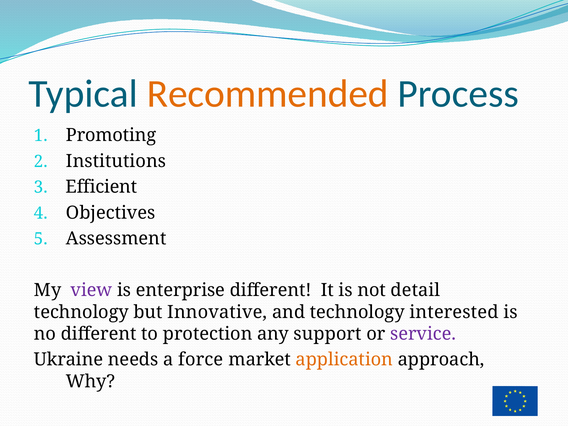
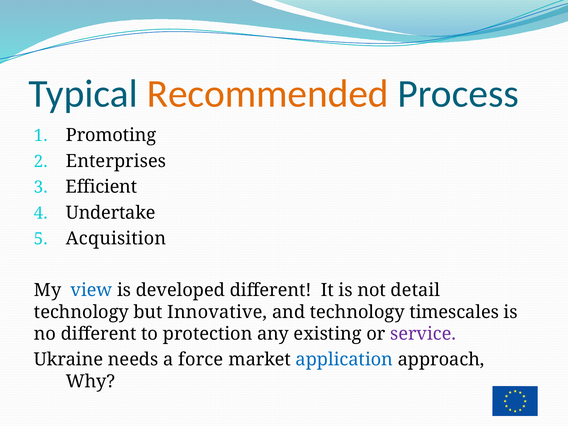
Institutions: Institutions -> Enterprises (116, 161)
Objectives: Objectives -> Undertake (111, 213)
Assessment: Assessment -> Acquisition (116, 239)
view colour: purple -> blue (91, 290)
enterprise: enterprise -> developed (180, 290)
interested: interested -> timescales (454, 312)
support: support -> existing (328, 334)
application colour: orange -> blue (344, 360)
